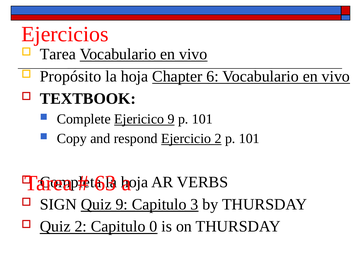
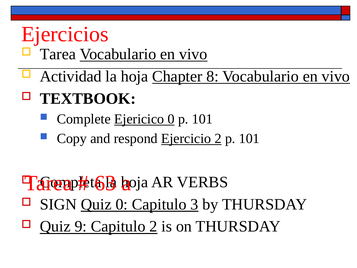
Propósito: Propósito -> Actividad (71, 76)
6: 6 -> 8 (213, 76)
Ejericico 9: 9 -> 0 (171, 119)
Quiz 9: 9 -> 0 (122, 204)
Quiz 2: 2 -> 9 (81, 226)
Capitulo 0: 0 -> 2 (153, 226)
